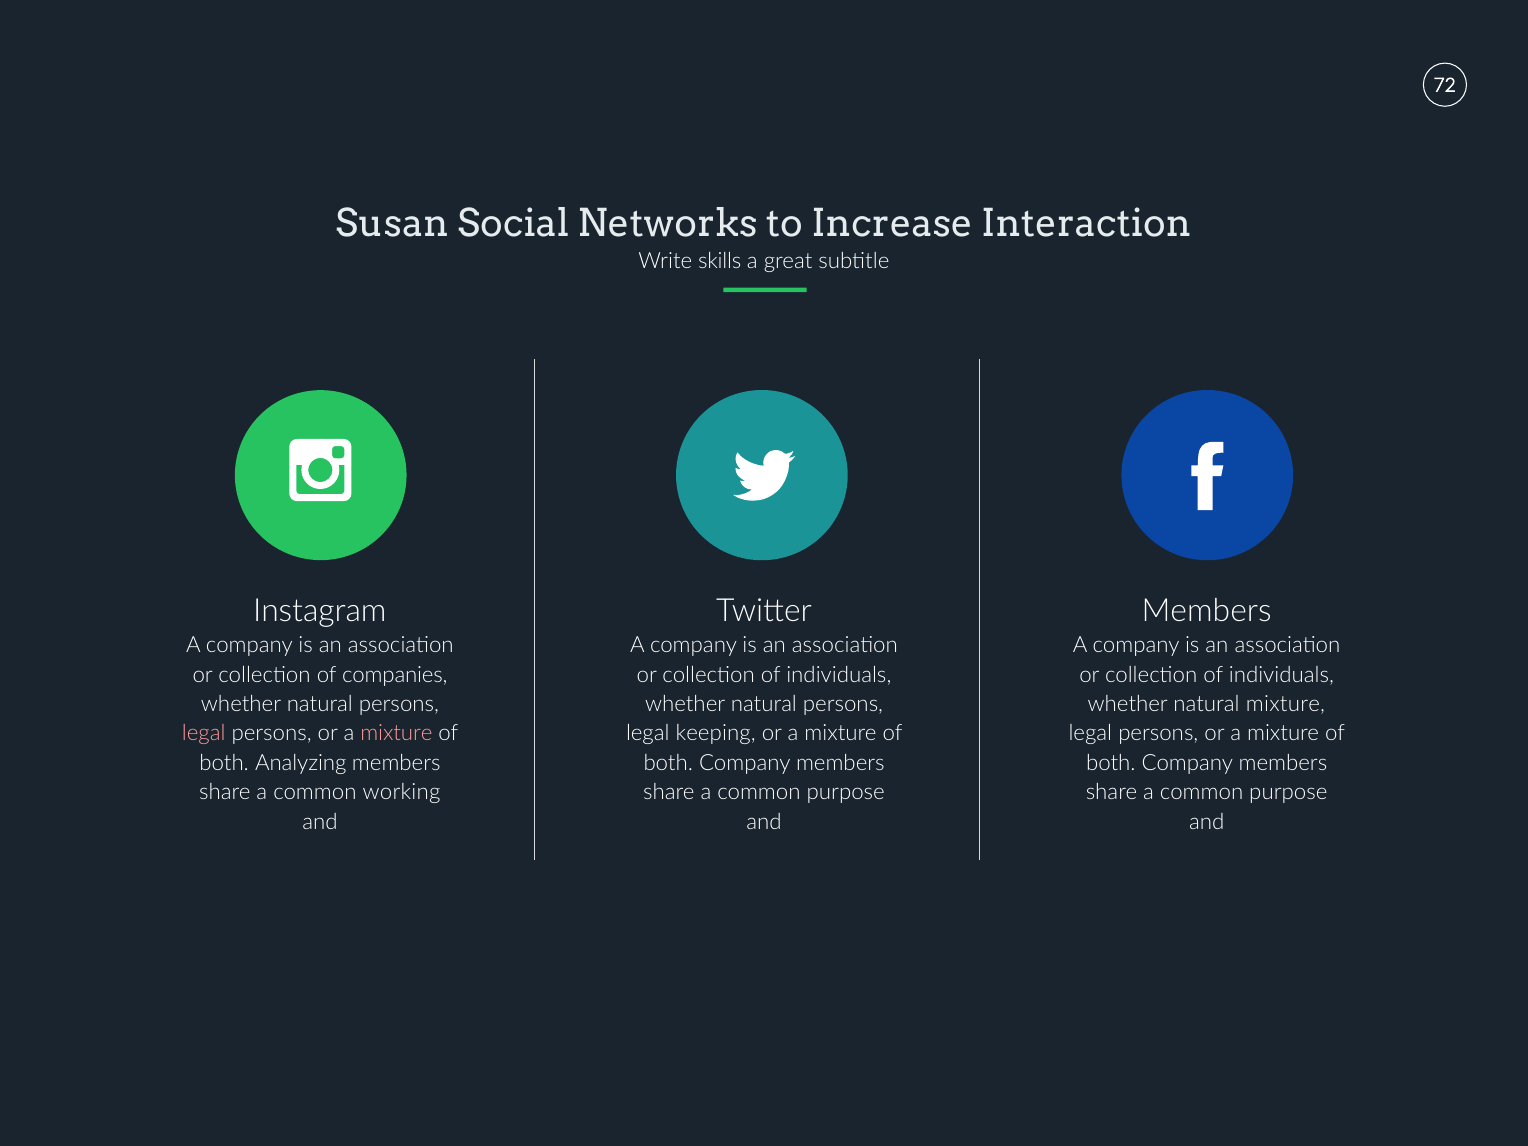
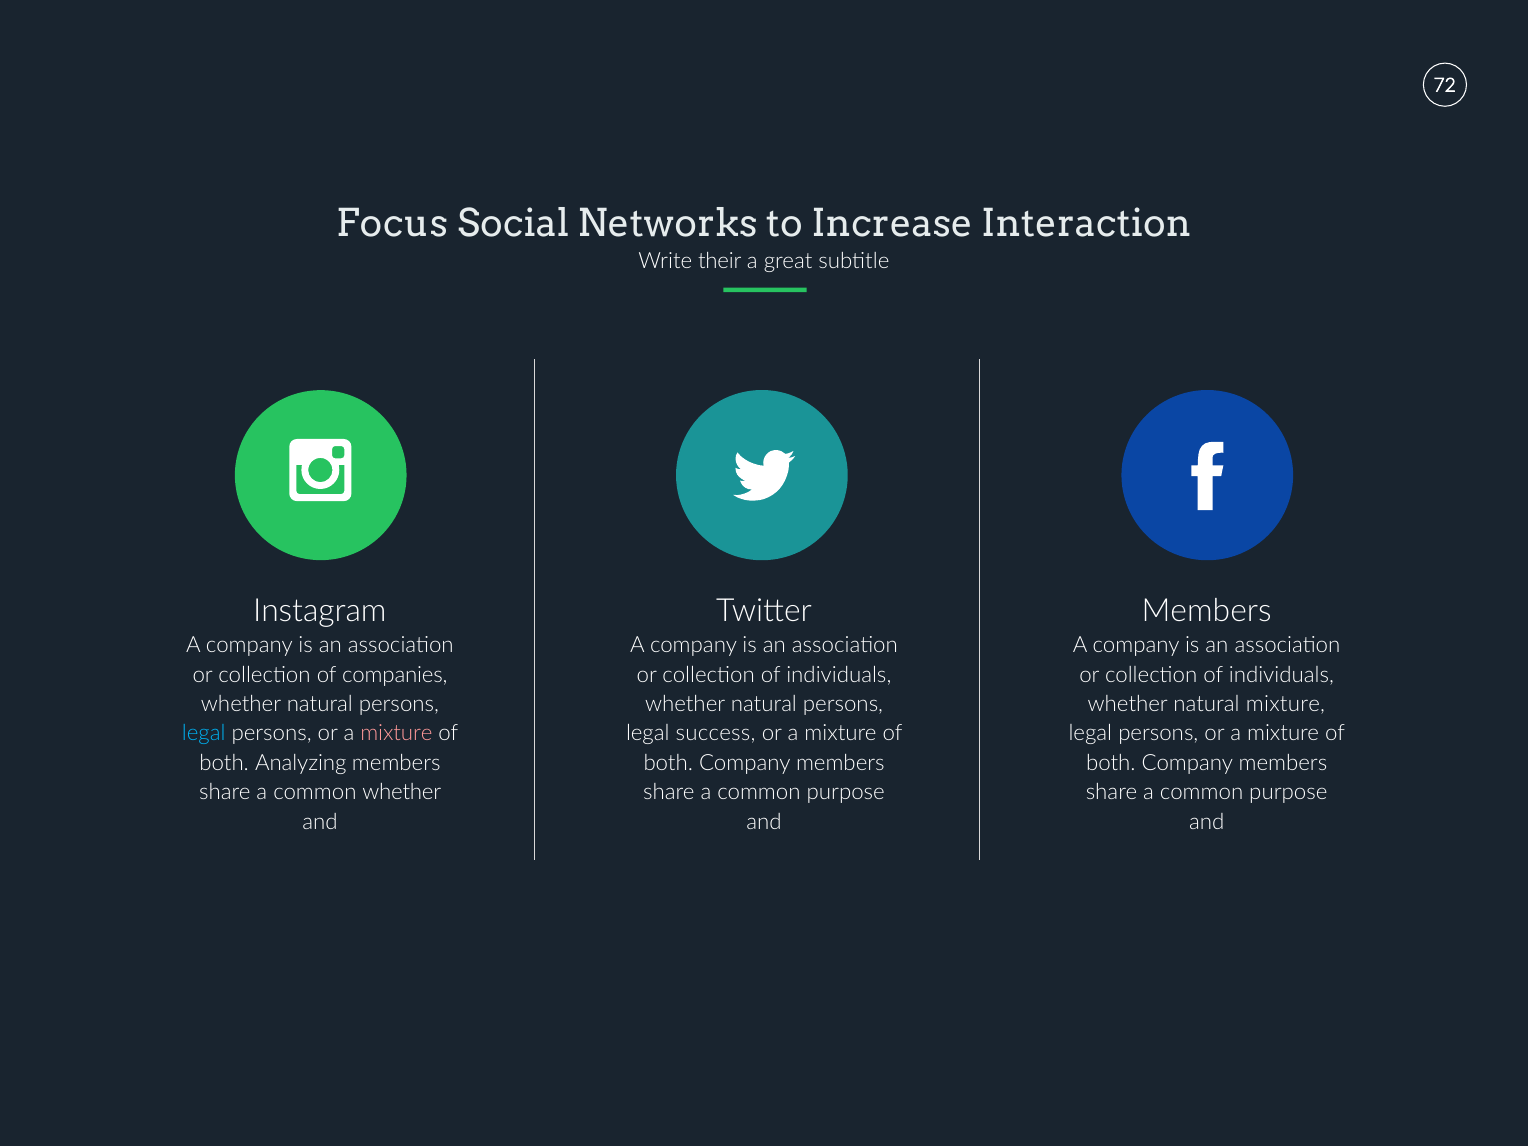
Susan: Susan -> Focus (392, 224)
skills: skills -> their (720, 261)
legal colour: pink -> light blue (204, 734)
keeping: keeping -> success (716, 734)
common working: working -> whether (402, 792)
